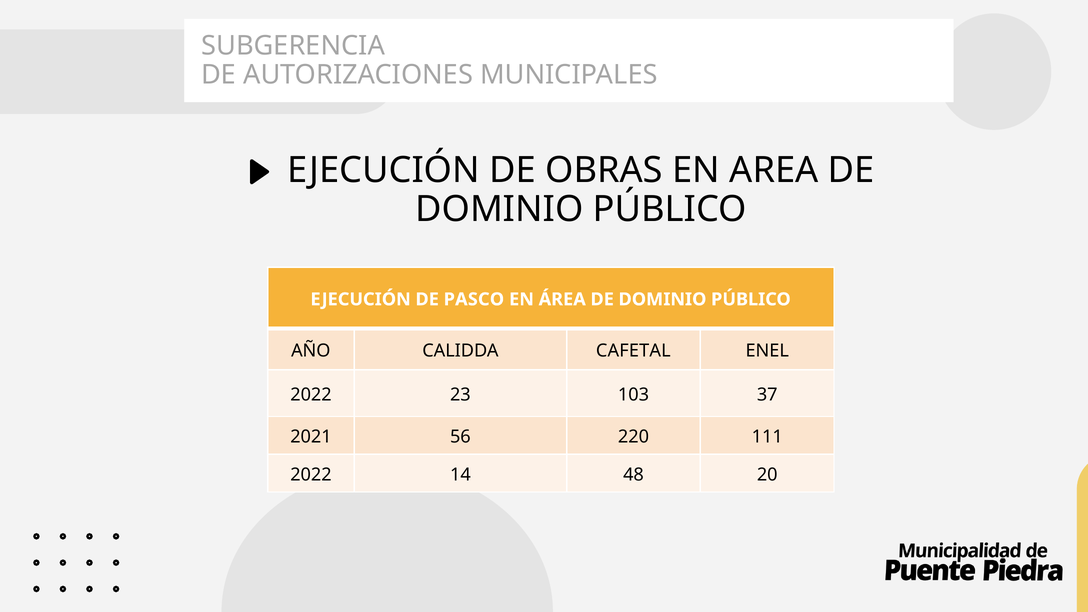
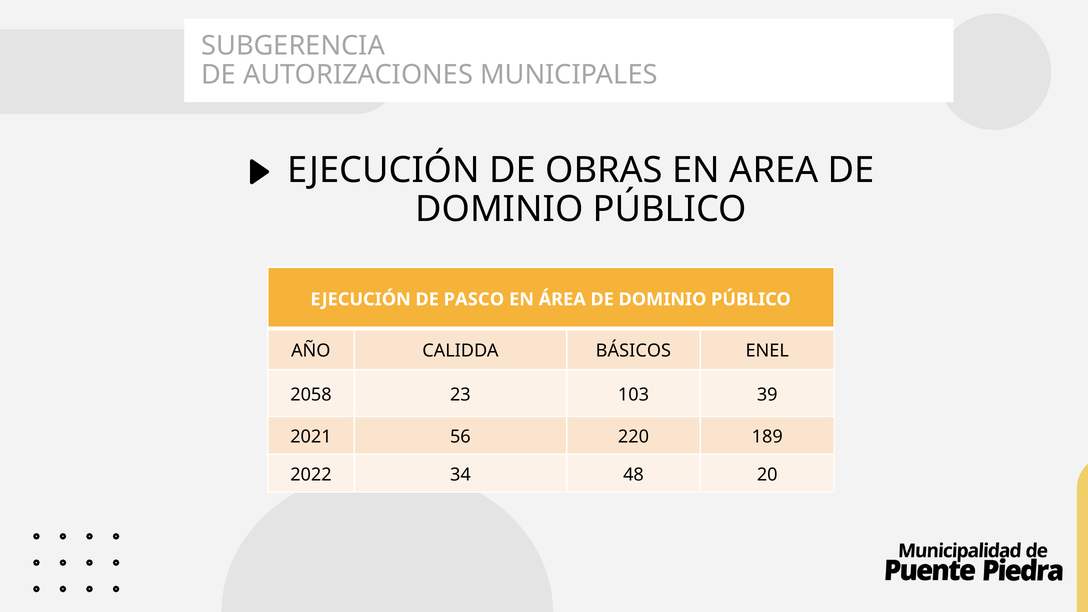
CAFETAL: CAFETAL -> BÁSICOS (633, 351)
2022: 2022 -> 2058 (311, 395)
37: 37 -> 39 (767, 395)
111: 111 -> 189 (767, 437)
14: 14 -> 34 (460, 475)
